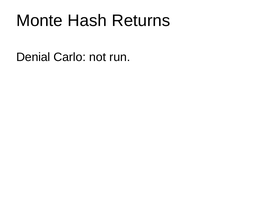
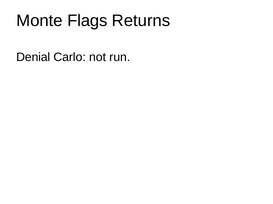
Hash: Hash -> Flags (87, 21)
